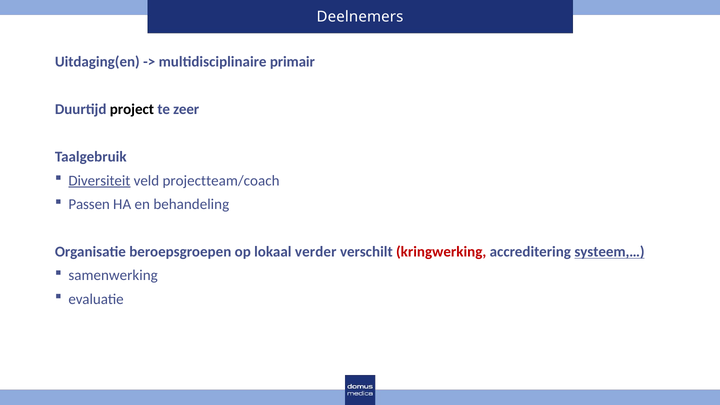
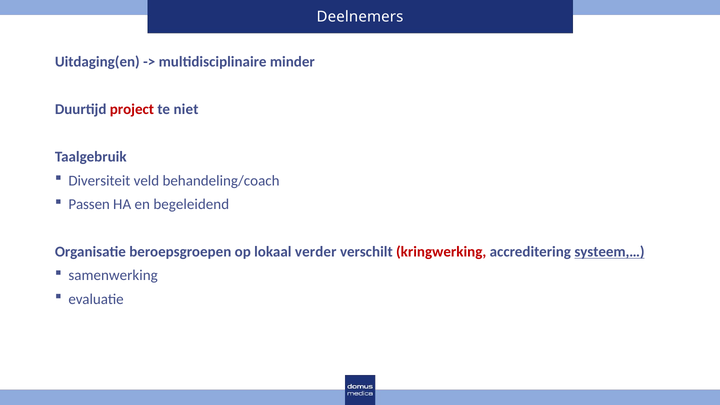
primair: primair -> minder (292, 62)
project colour: black -> red (132, 109)
zeer: zeer -> niet (186, 109)
Diversiteit underline: present -> none (99, 181)
projectteam/coach: projectteam/coach -> behandeling/coach (221, 181)
behandeling: behandeling -> begeleidend (191, 204)
